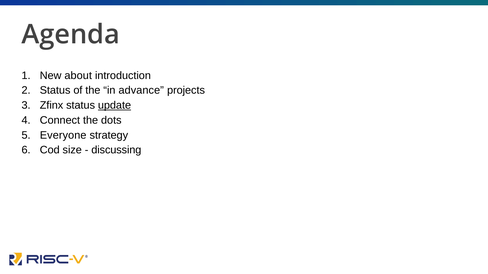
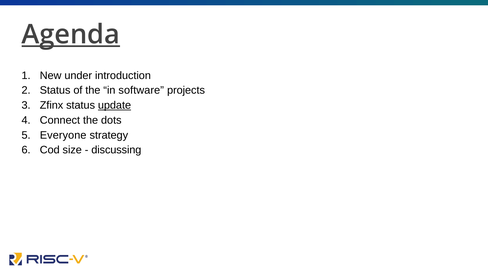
Agenda underline: none -> present (71, 35)
about: about -> under (78, 76)
advance: advance -> software (141, 91)
